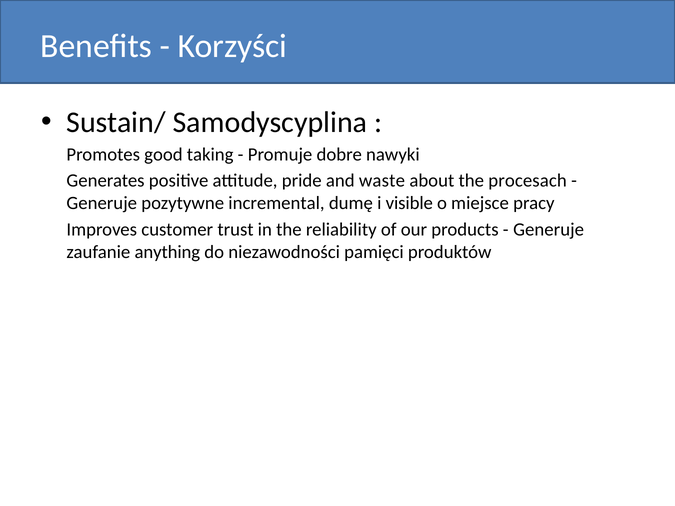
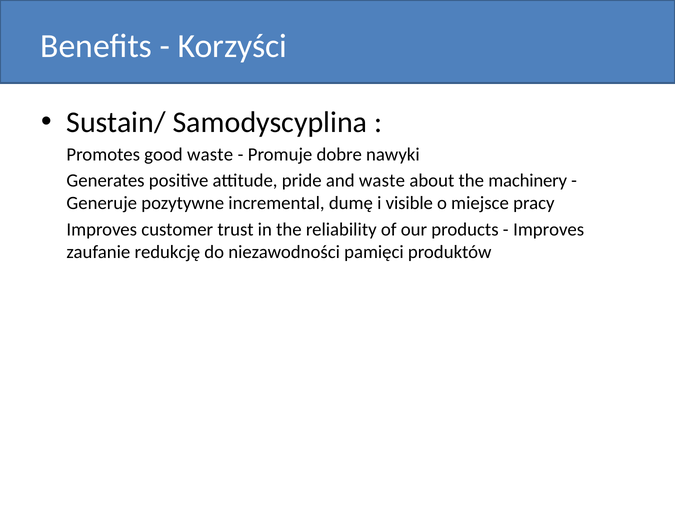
good taking: taking -> waste (210, 155)
procesach: procesach -> machinery (528, 181)
Generuje: Generuje -> Improves (549, 230)
anything: anything -> redukcję (167, 252)
